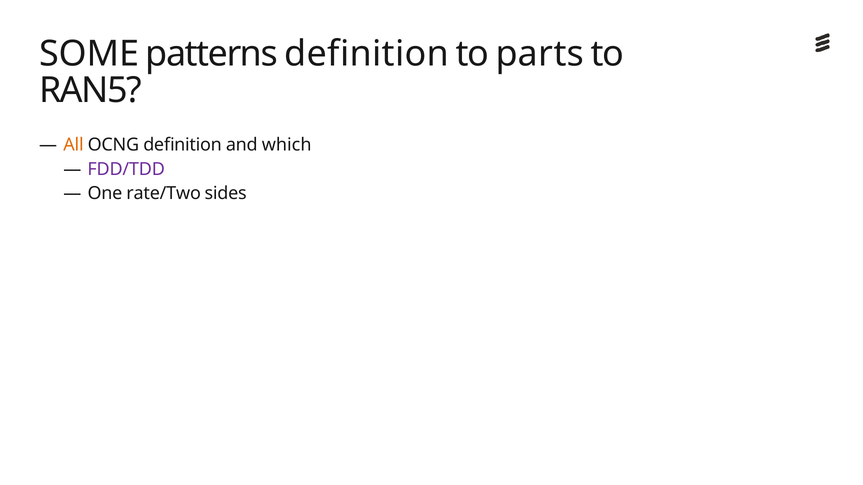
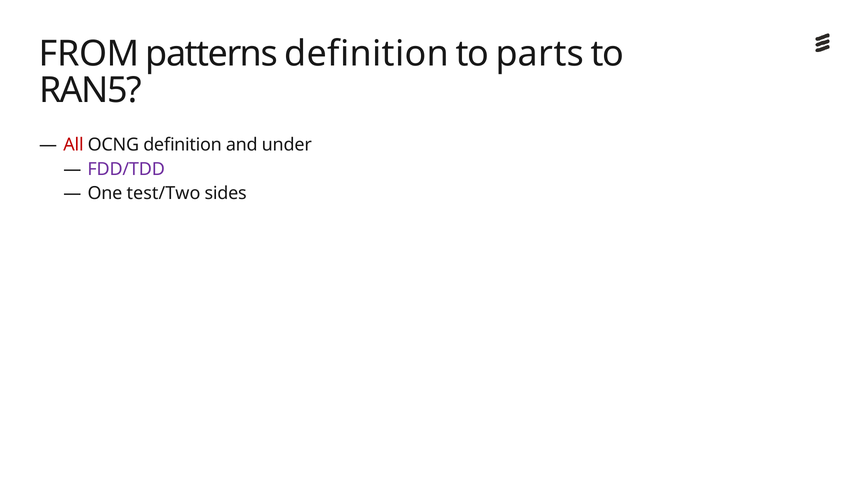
SOME: SOME -> FROM (89, 54)
All colour: orange -> red (73, 145)
which: which -> under (287, 145)
rate/Two: rate/Two -> test/Two (163, 194)
